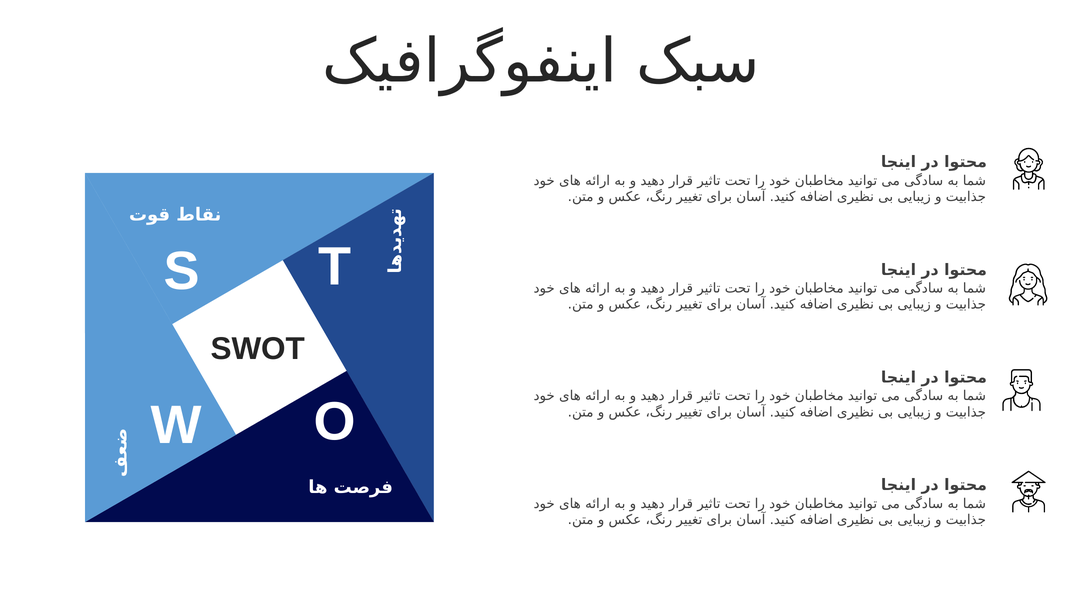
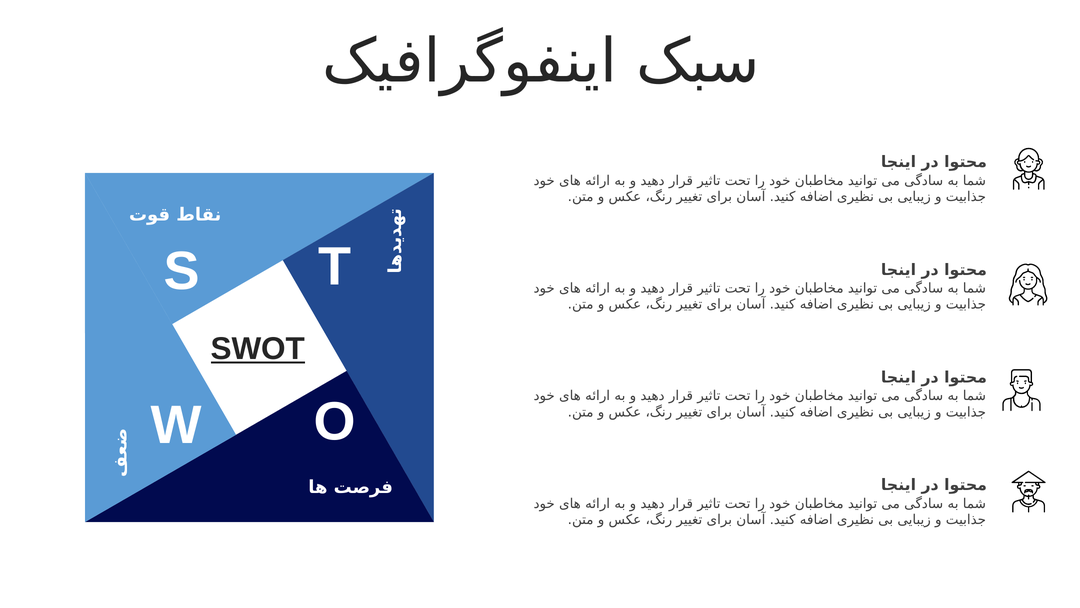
SWOT underline: none -> present (258, 349)
